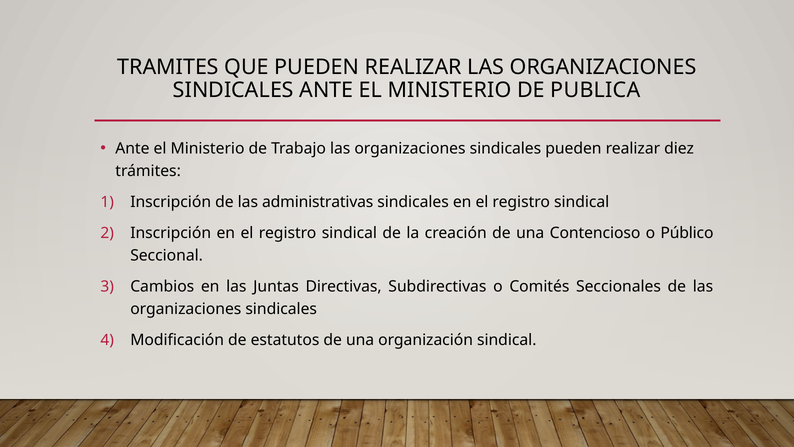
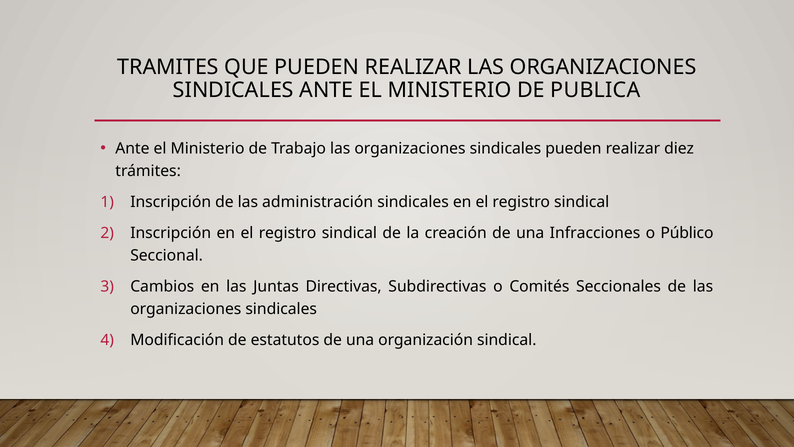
administrativas: administrativas -> administración (318, 202)
Contencioso: Contencioso -> Infracciones (595, 233)
